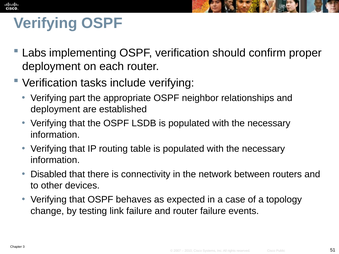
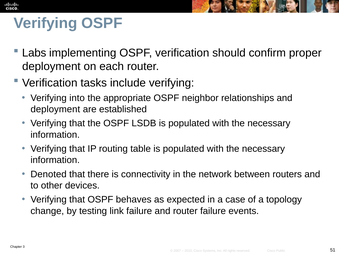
part: part -> into (77, 98)
Disabled: Disabled -> Denoted (49, 174)
